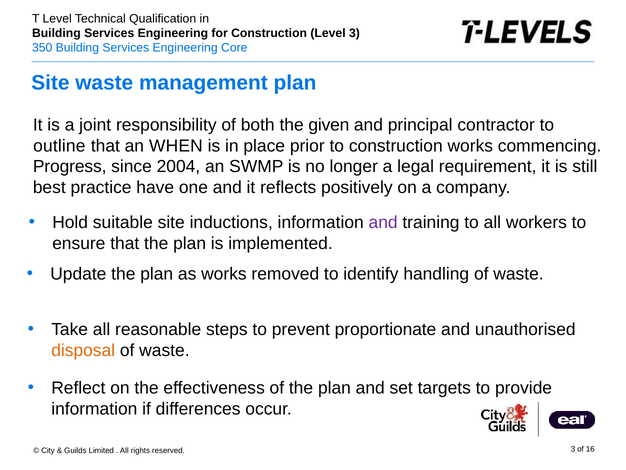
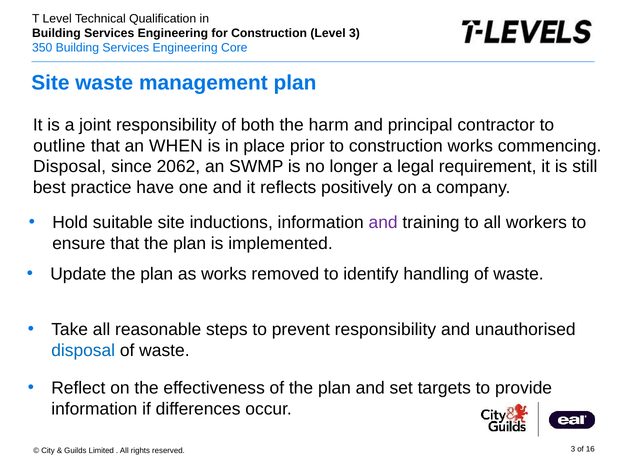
given: given -> harm (329, 125)
Progress: Progress -> Disposal (70, 167)
2004: 2004 -> 2062 (178, 167)
prevent proportionate: proportionate -> responsibility (385, 329)
disposal colour: orange -> blue (83, 350)
